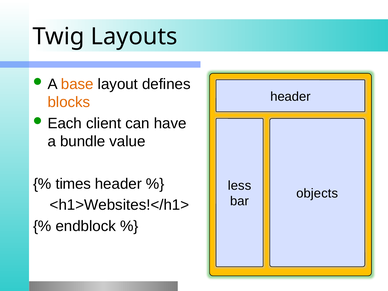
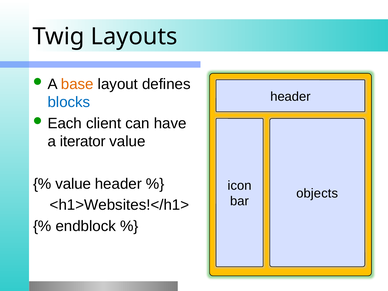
blocks colour: orange -> blue (69, 102)
bundle: bundle -> iterator (83, 142)
times: times -> value (73, 184)
less: less -> icon (240, 186)
